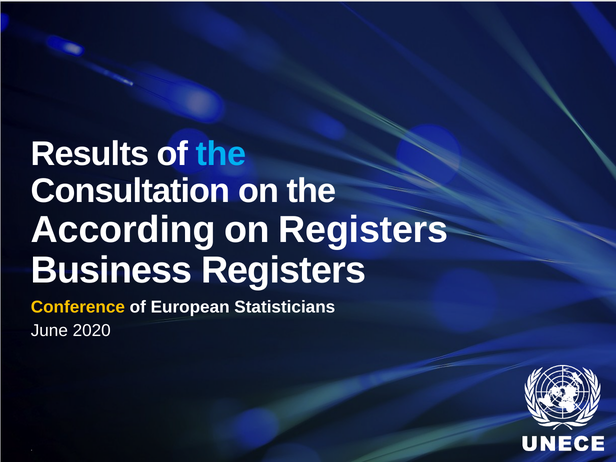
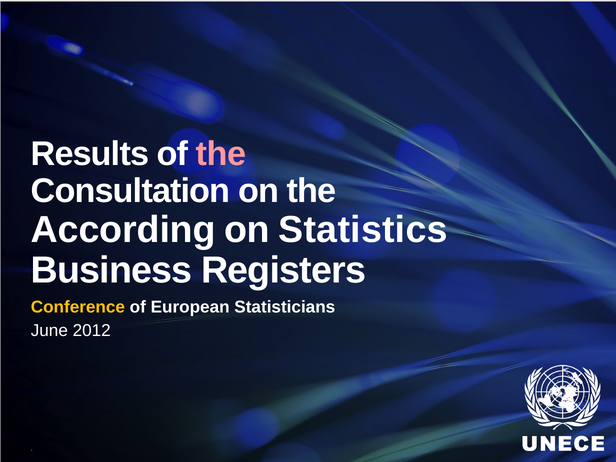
the colour: light blue -> pink (221, 154)
on Registers: Registers -> Statistics (363, 230)
2020: 2020 -> 2012 (92, 331)
